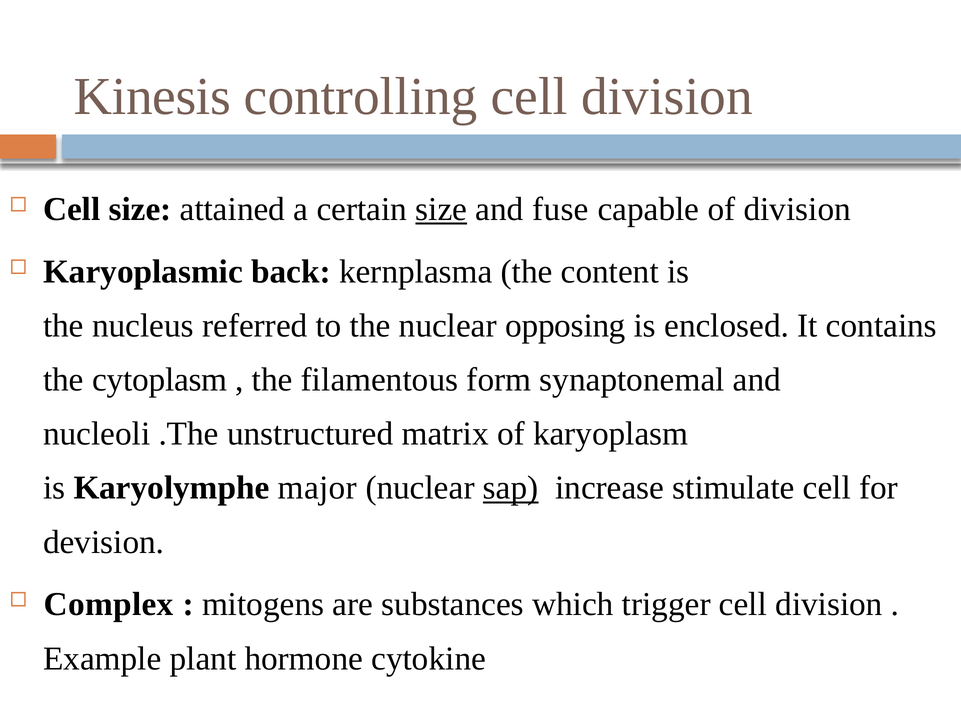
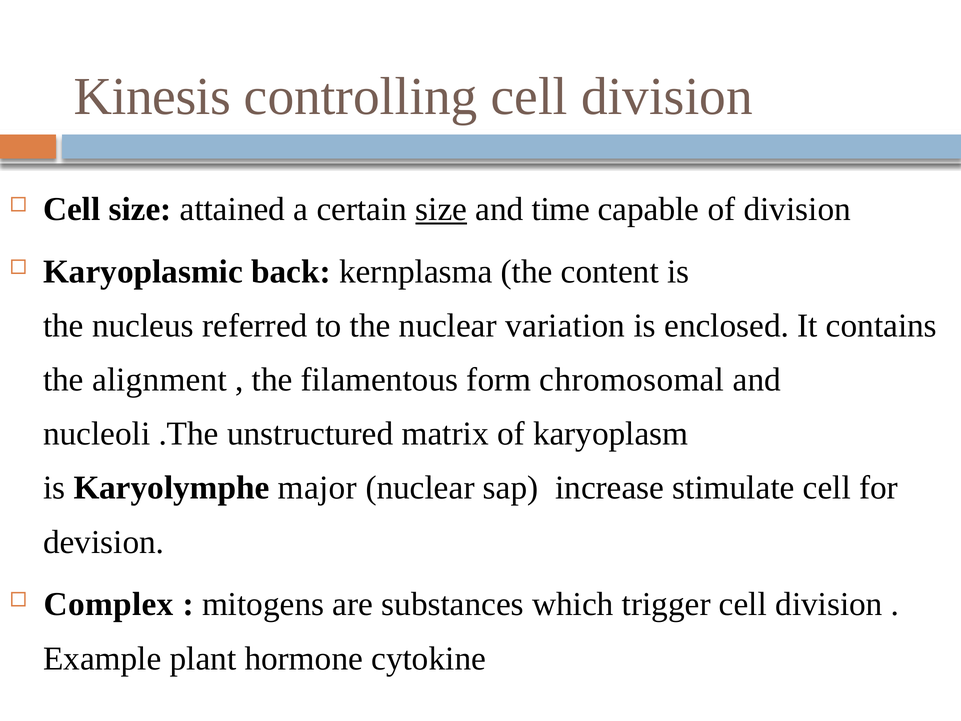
fuse: fuse -> time (561, 209)
opposing: opposing -> variation (565, 326)
cytoplasm: cytoplasm -> alignment (159, 380)
synaptonemal: synaptonemal -> chromosomal (632, 380)
sap underline: present -> none (511, 488)
